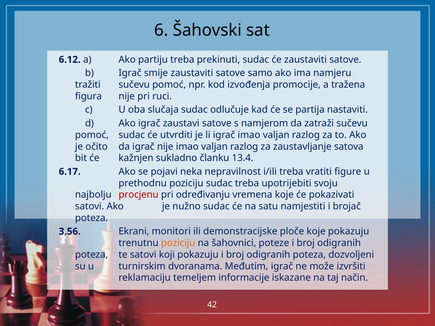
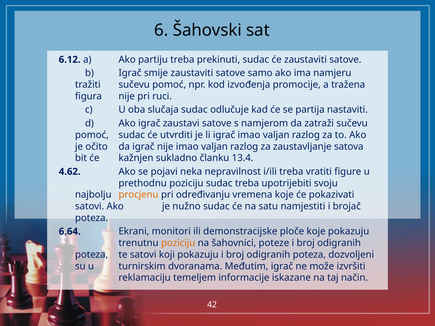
6.17: 6.17 -> 4.62 (70, 172)
procjenu colour: red -> orange (139, 195)
3.56: 3.56 -> 6.64 (70, 232)
